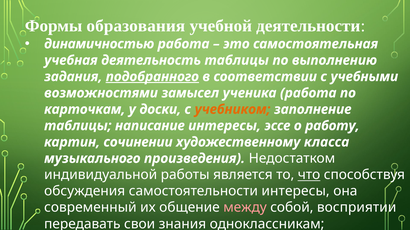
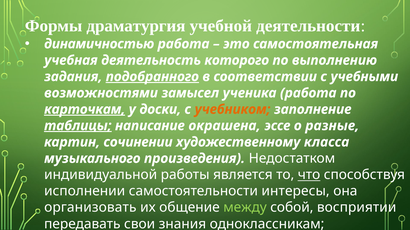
образования: образования -> драматургия (136, 26)
деятельность таблицы: таблицы -> которого (237, 60)
карточкам underline: none -> present (85, 110)
таблицы underline: none -> present (78, 126)
написание интересы: интересы -> окрашена (224, 126)
работу: работу -> разные (332, 126)
обсуждения: обсуждения -> исполнении (85, 192)
современный: современный -> организовать (90, 208)
между colour: pink -> light green (245, 208)
